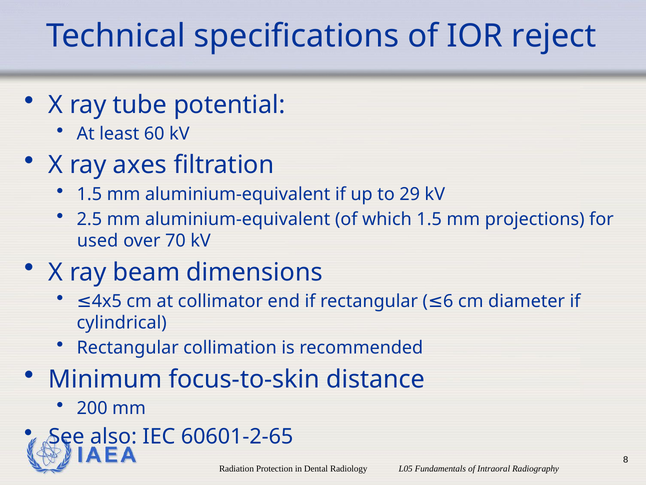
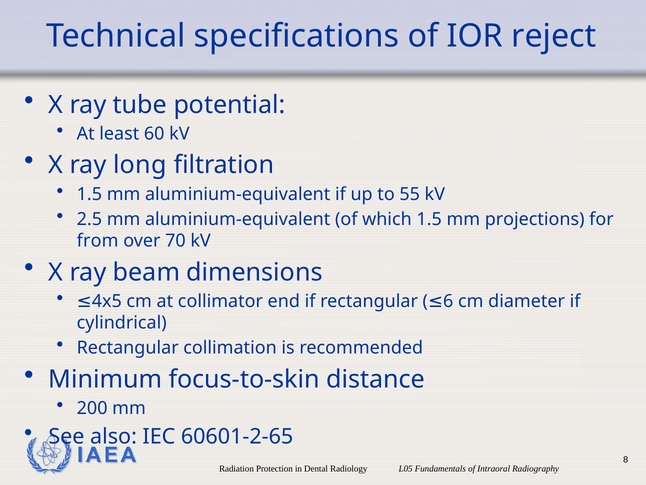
axes: axes -> long (140, 165)
29: 29 -> 55 (410, 194)
used: used -> from (98, 241)
